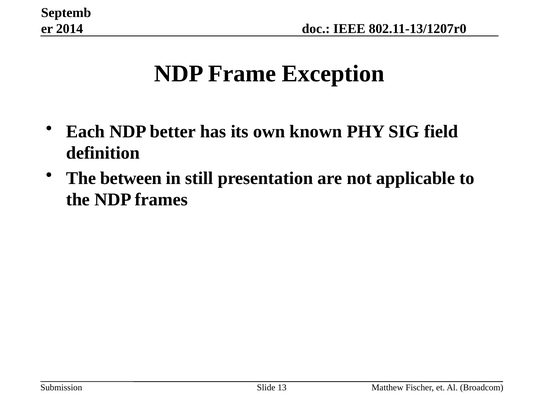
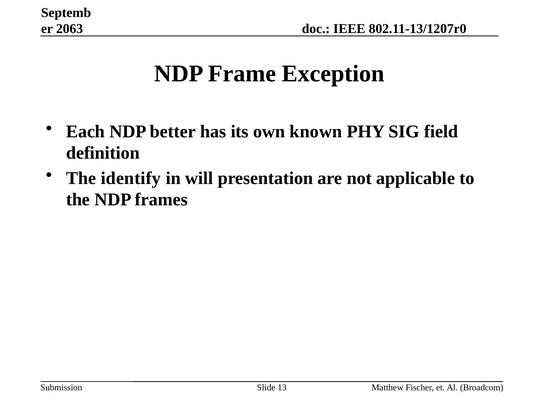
2014: 2014 -> 2063 (70, 29)
between: between -> identify (131, 178)
still: still -> will (199, 178)
